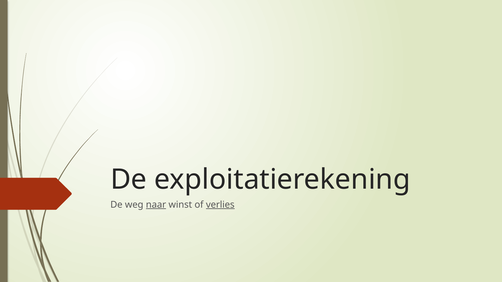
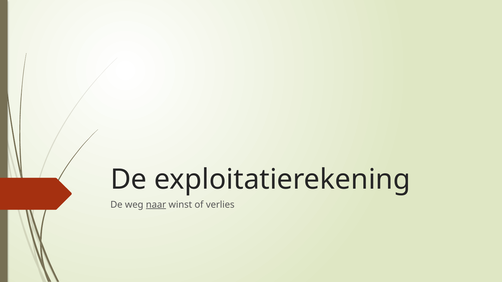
verlies underline: present -> none (220, 205)
